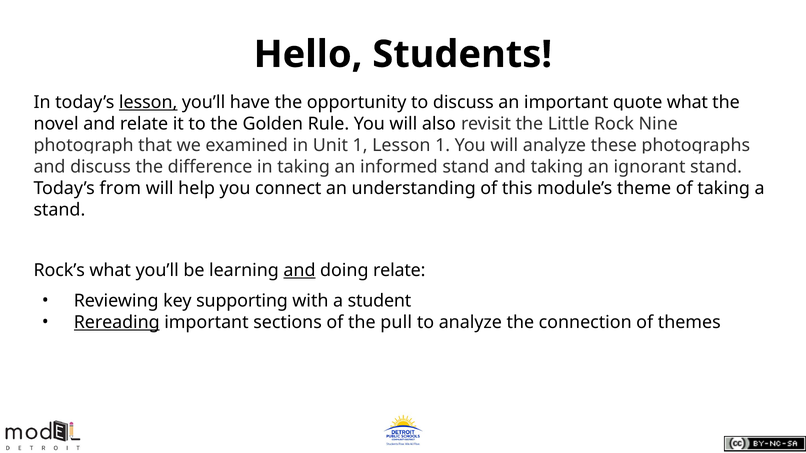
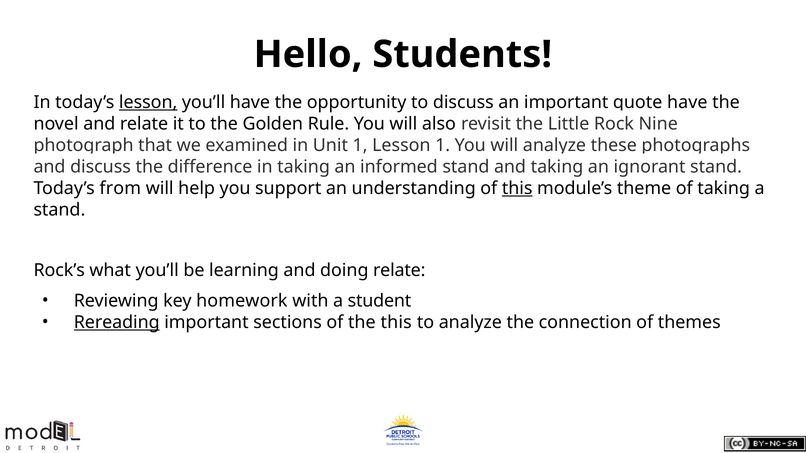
what: what -> have (687, 102)
connect: connect -> support (288, 188)
this underline: none -> present (517, 188)
and underline: present -> none (299, 271)
supporting: supporting -> homework (242, 301)
the pull: pull -> this (396, 323)
